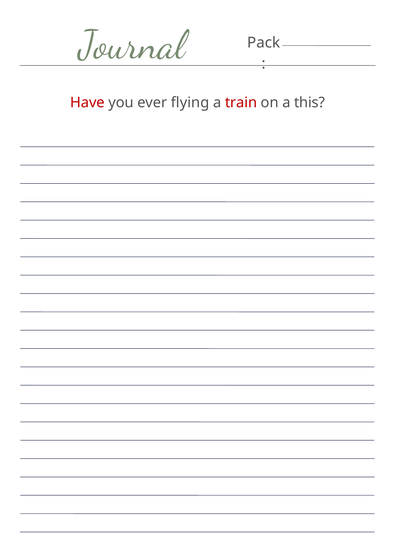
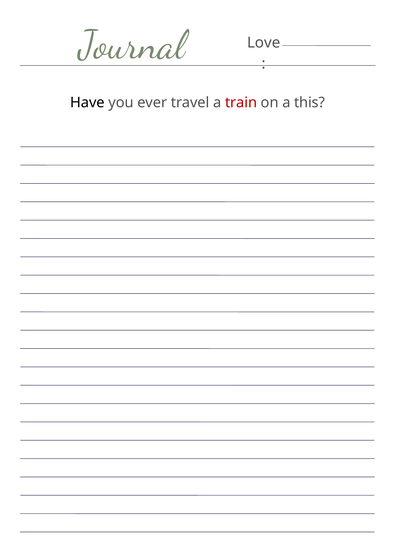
Pack: Pack -> Love (264, 43)
Have colour: red -> black (87, 102)
flying: flying -> travel (190, 102)
